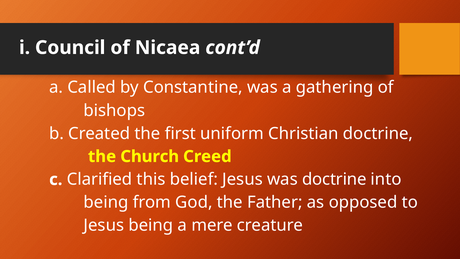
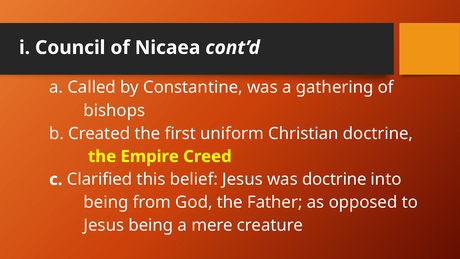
Church: Church -> Empire (150, 156)
